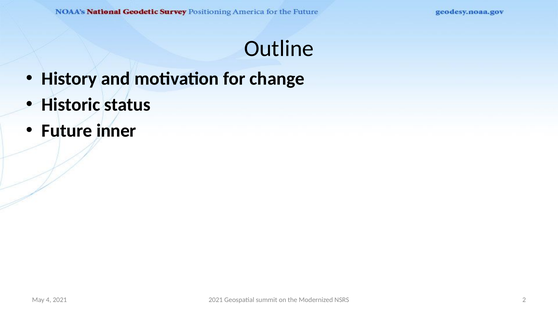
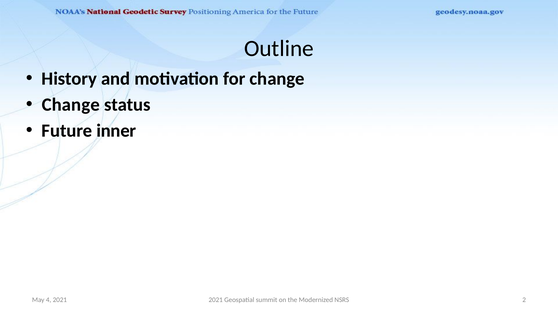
Historic: Historic -> Change (71, 105)
